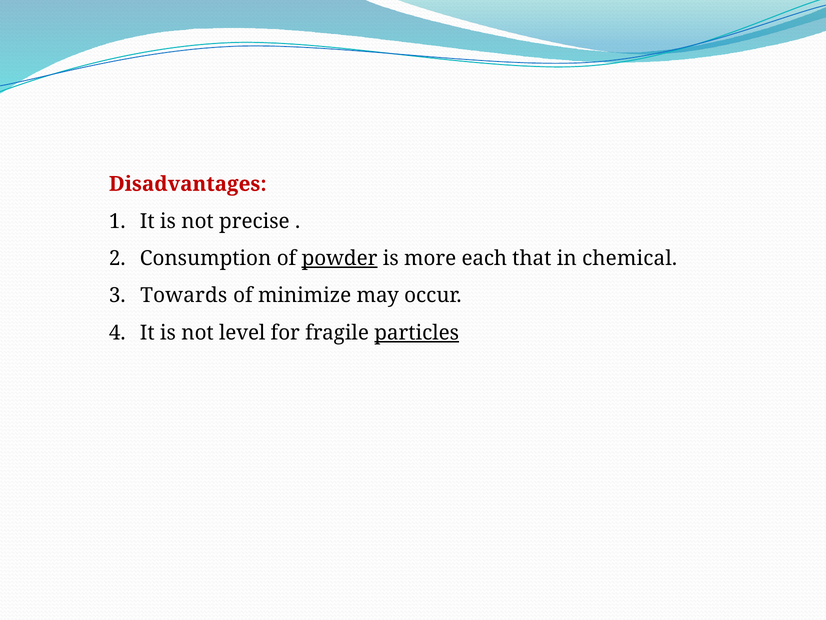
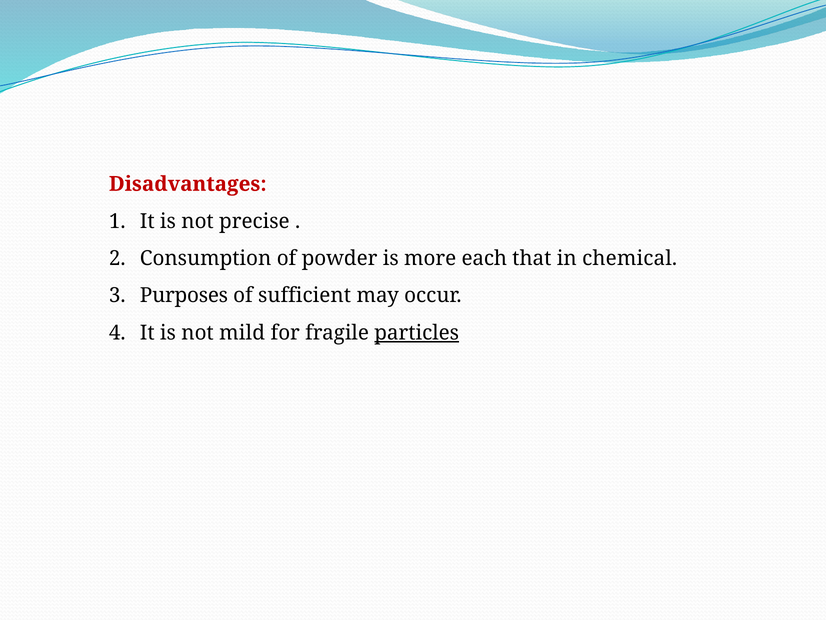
powder underline: present -> none (340, 258)
Towards: Towards -> Purposes (184, 295)
minimize: minimize -> sufficient (305, 295)
level: level -> mild (242, 333)
